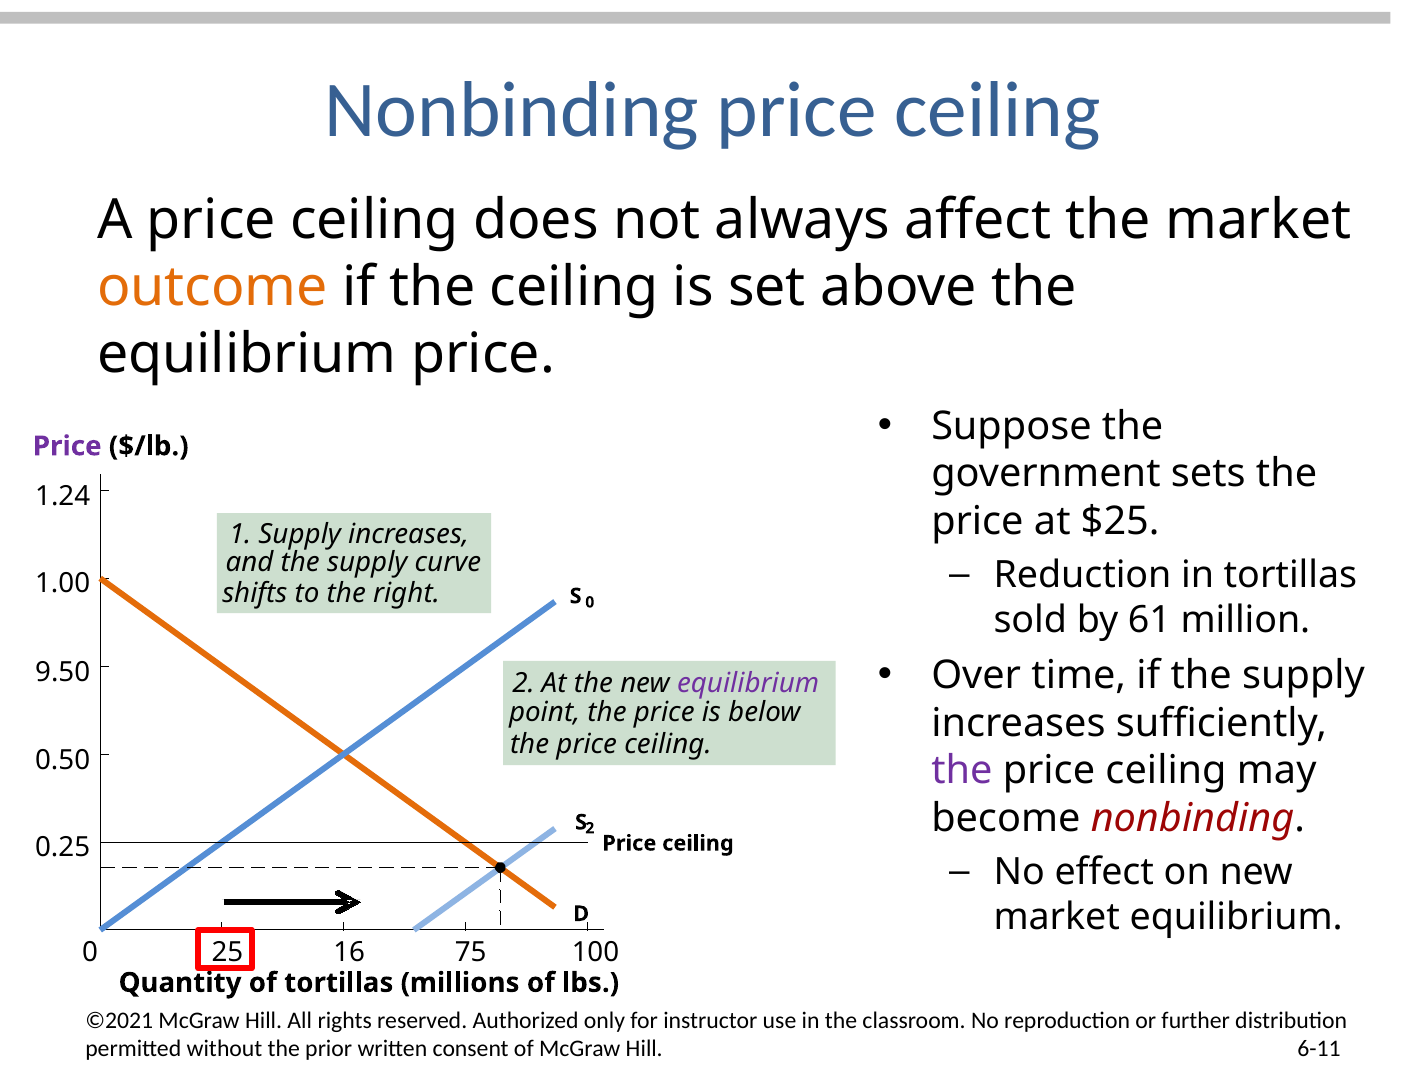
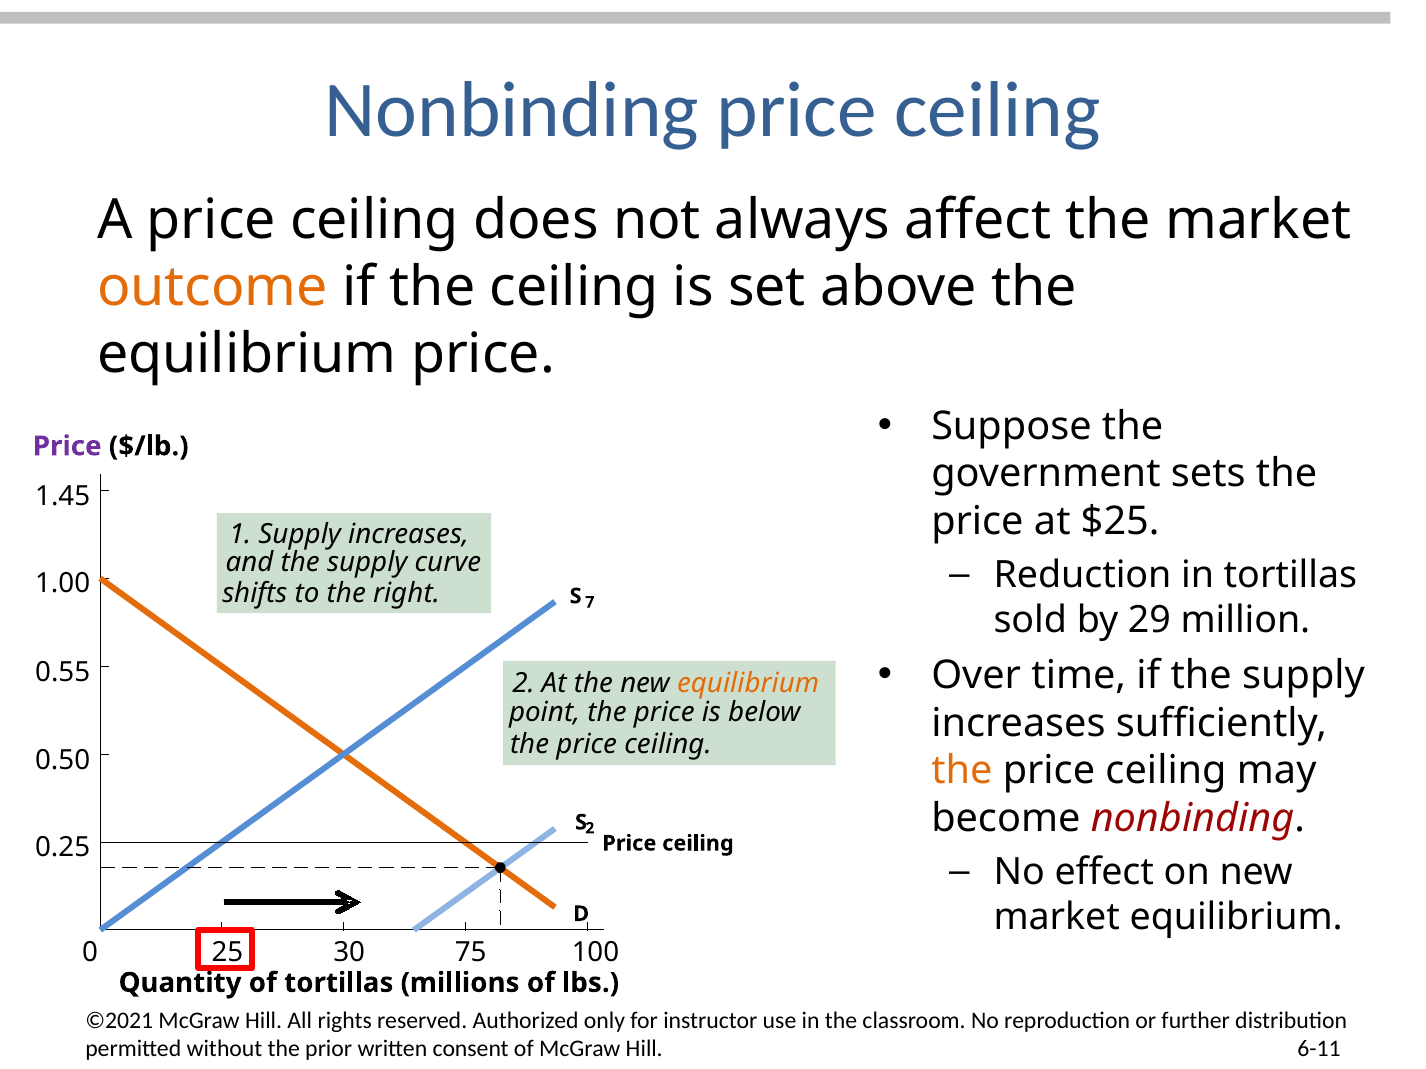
1.24: 1.24 -> 1.45 (63, 496)
S 0: 0 -> 7 (590, 603)
61: 61 -> 29 (1149, 621)
9.50: 9.50 -> 0.55 (63, 672)
equilibrium colour: purple -> orange (748, 683)
the colour: purple -> orange (962, 771)
16: 16 -> 30 (349, 952)
